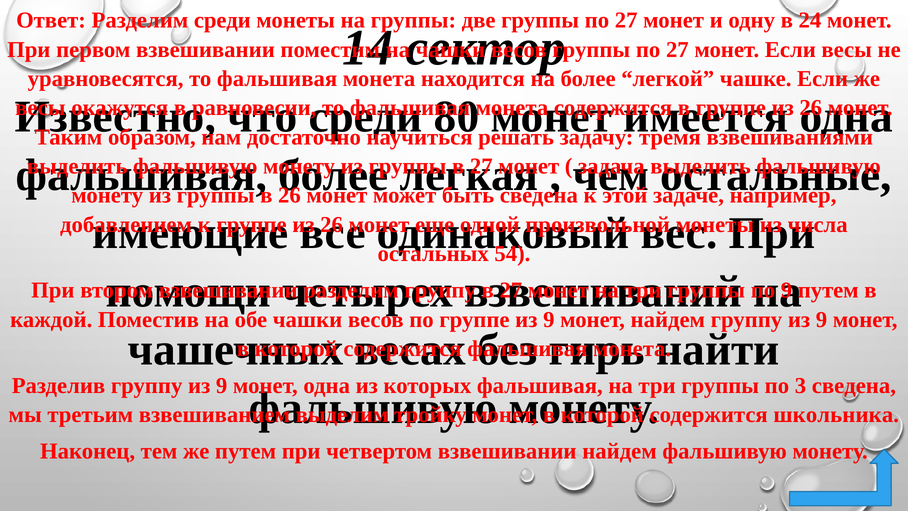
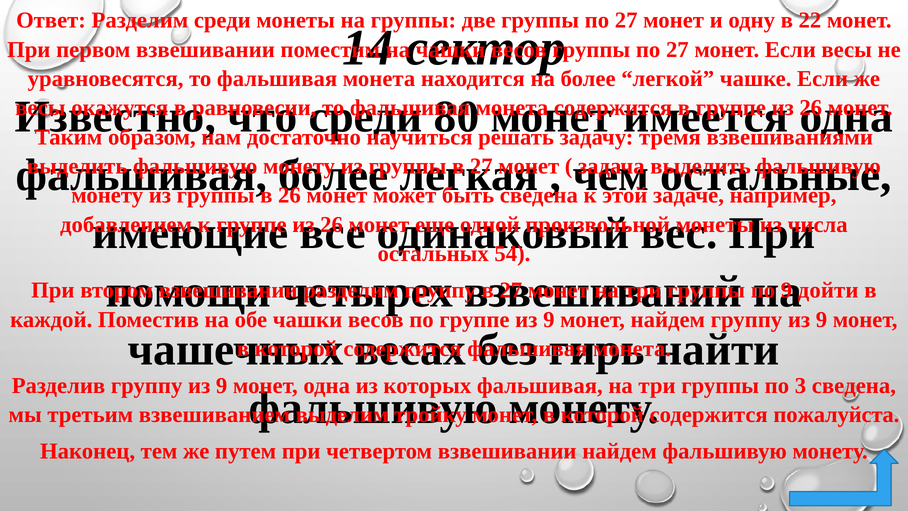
24: 24 -> 22 (810, 20)
путем: путем -> дойти (828, 290)
школьника: школьника -> пожалуйста (836, 414)
